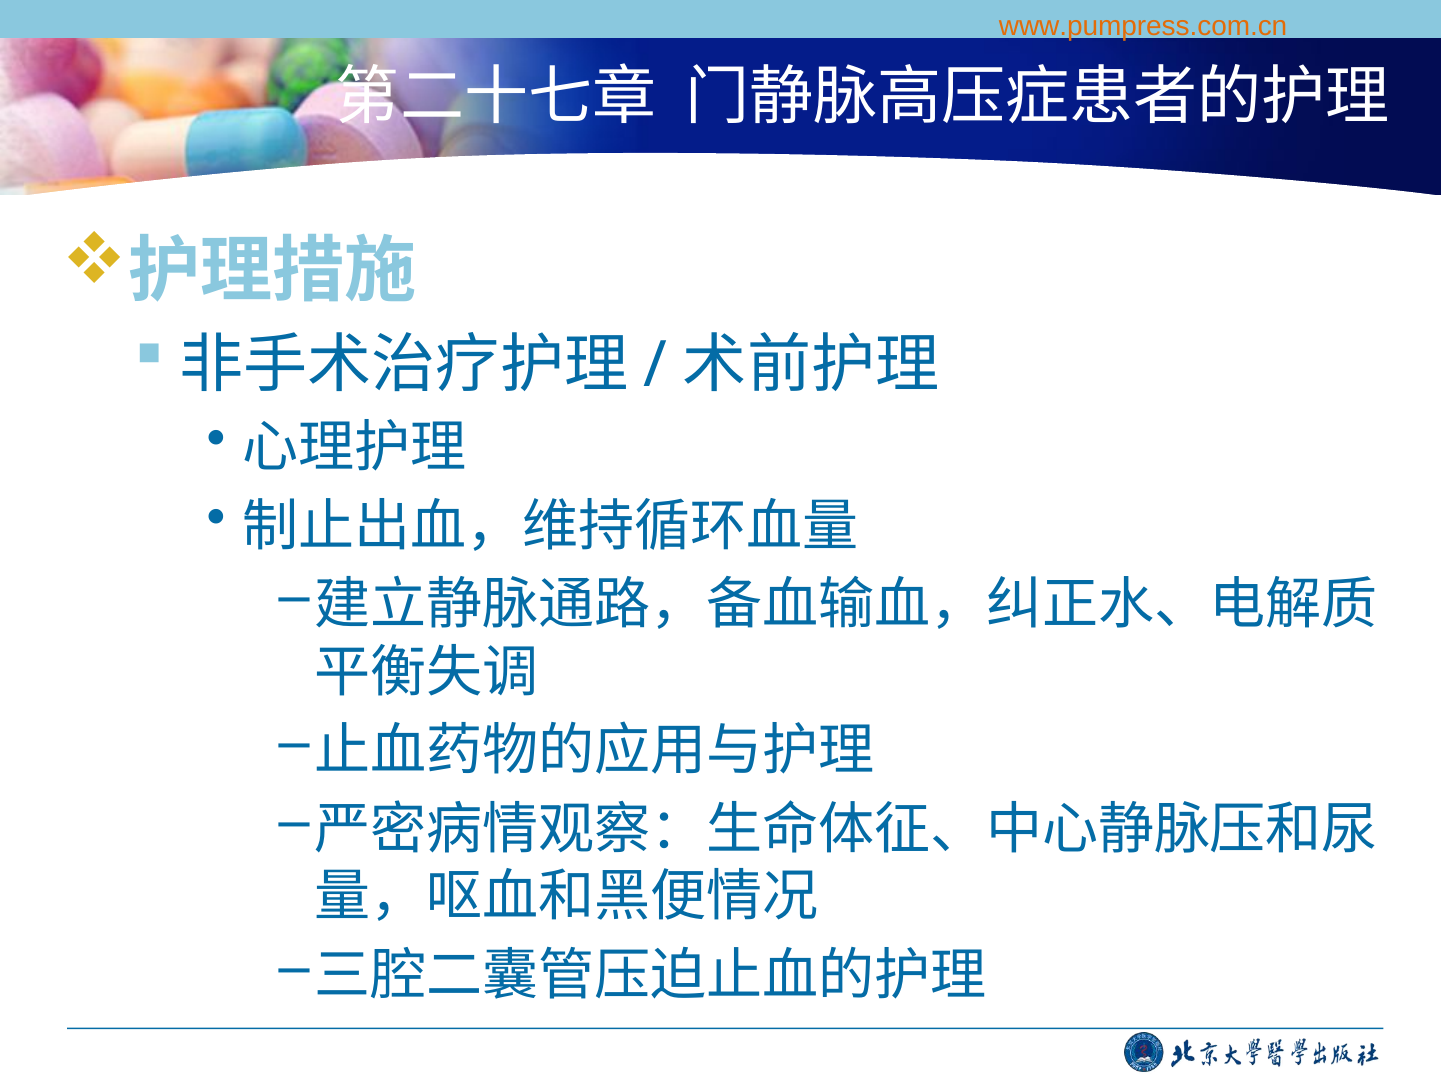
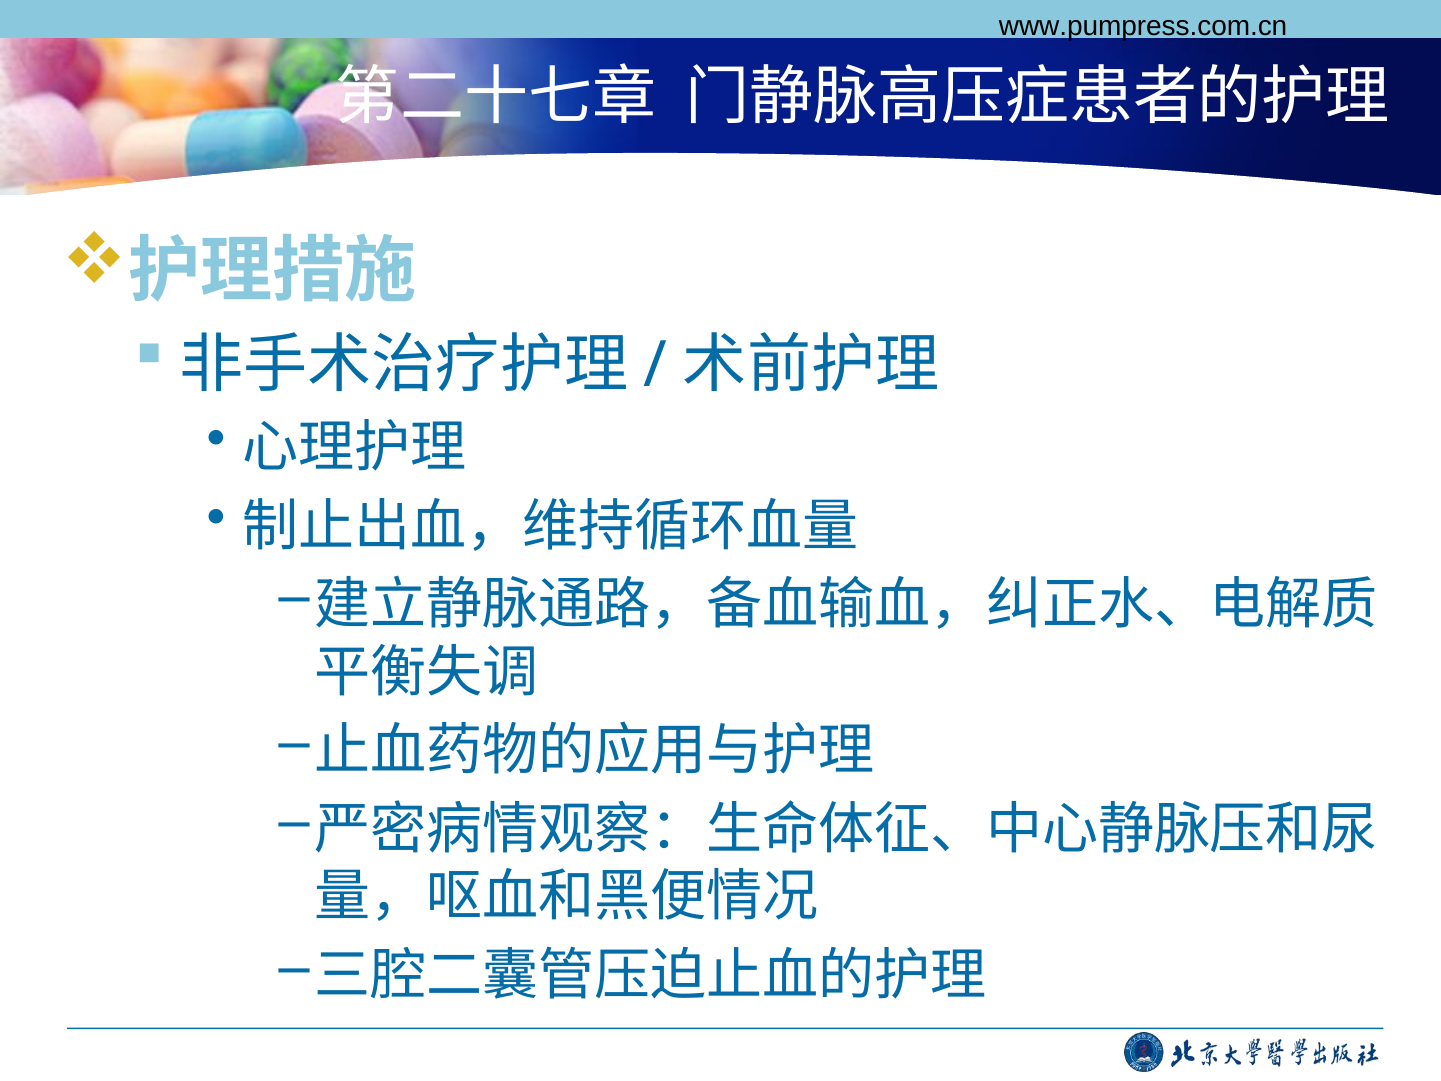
www.pumpress.com.cn colour: orange -> black (1143, 26)
